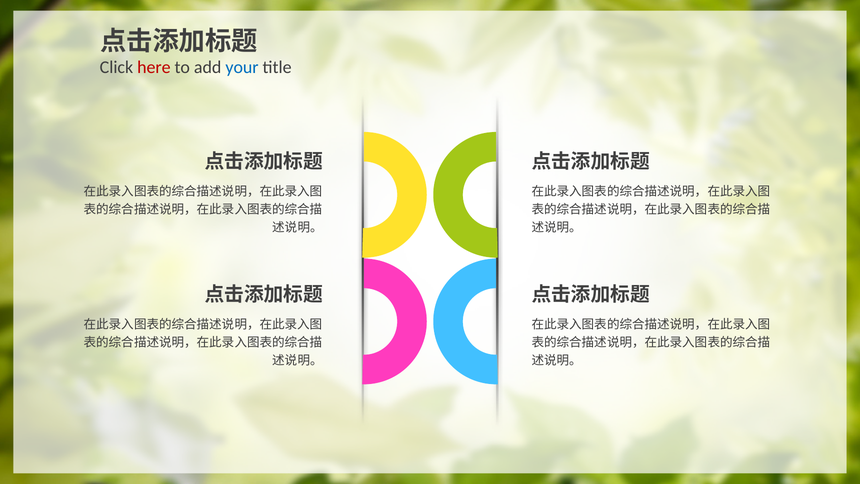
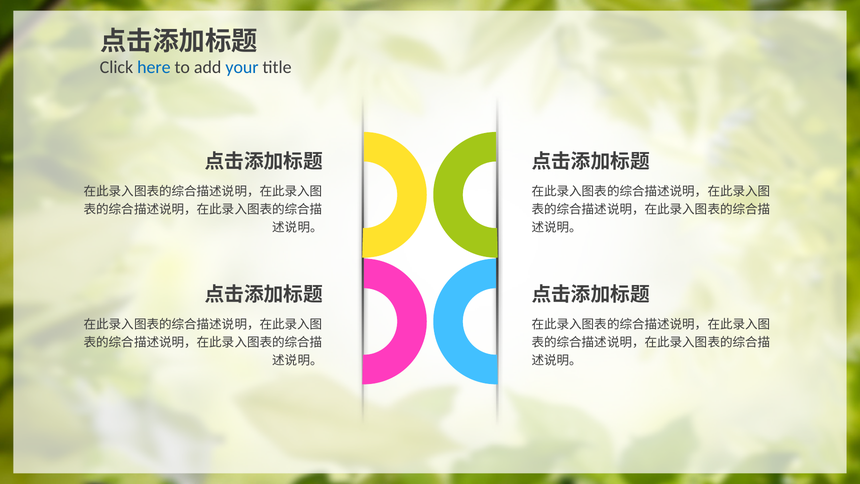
here colour: red -> blue (154, 67)
